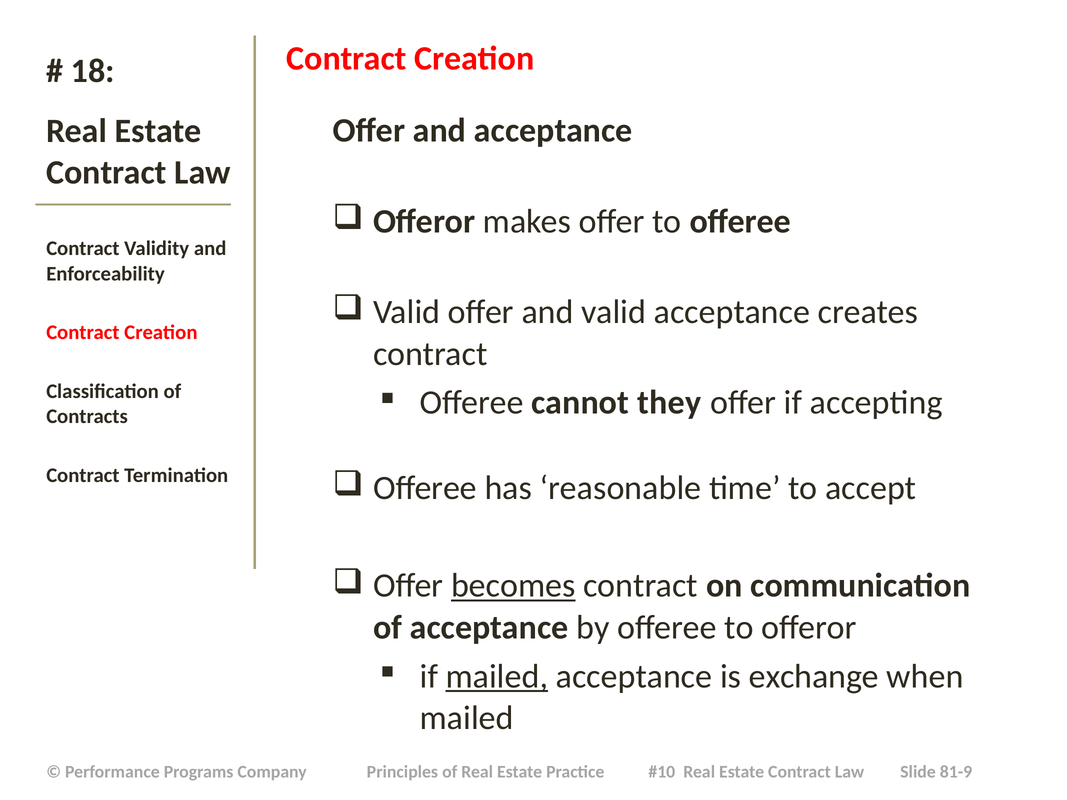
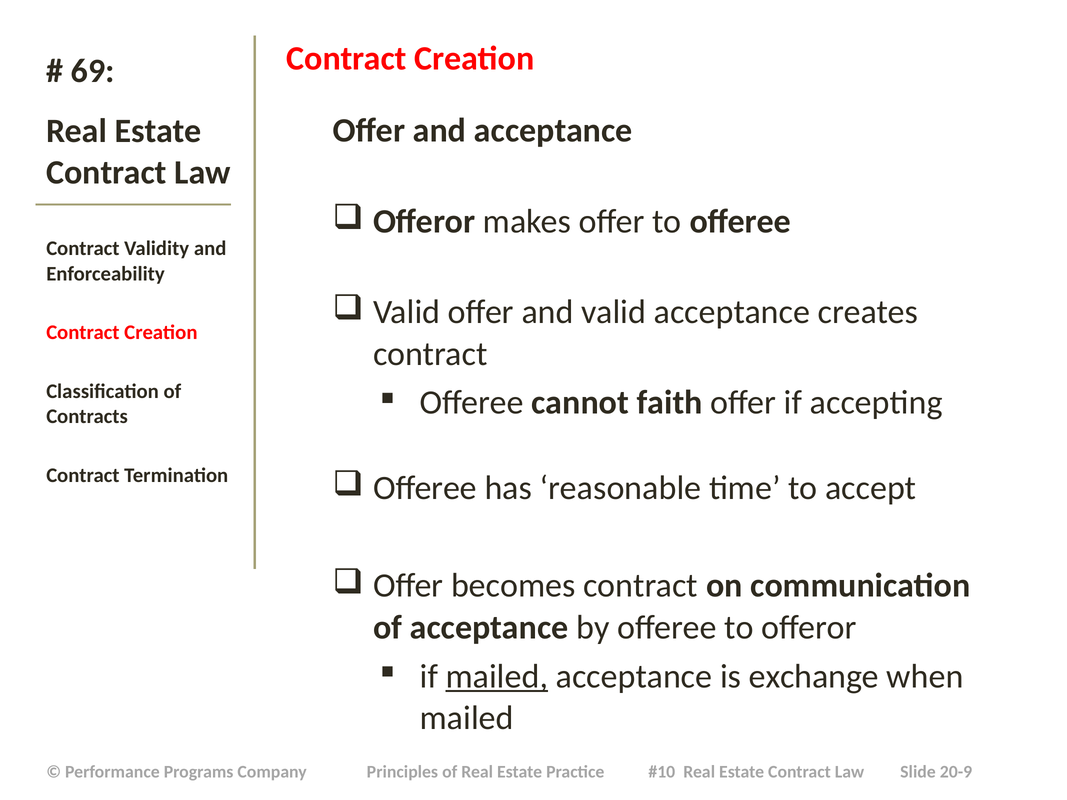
18: 18 -> 69 (93, 71)
they: they -> faith (670, 403)
becomes underline: present -> none (513, 586)
81-9: 81-9 -> 20-9 (956, 772)
